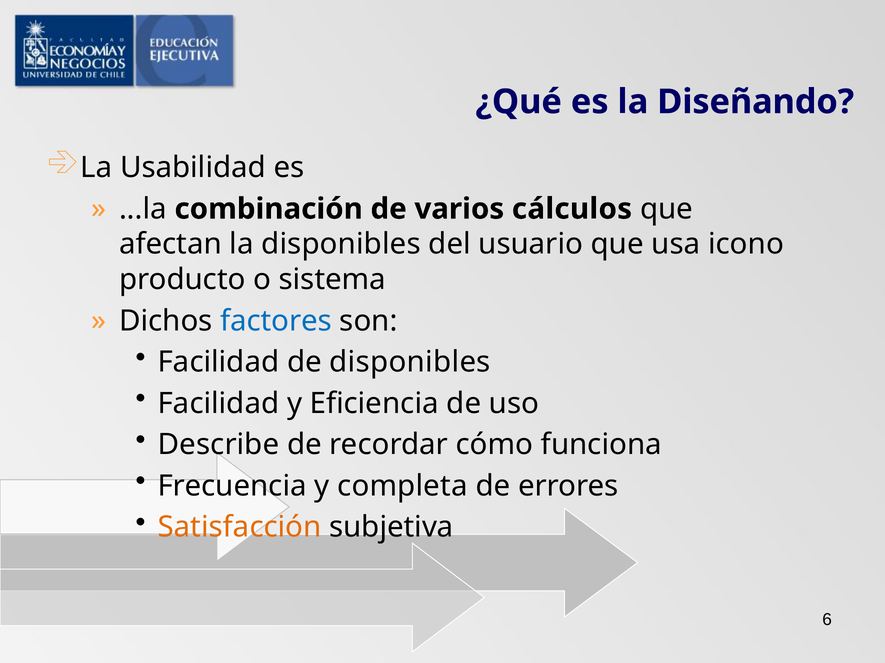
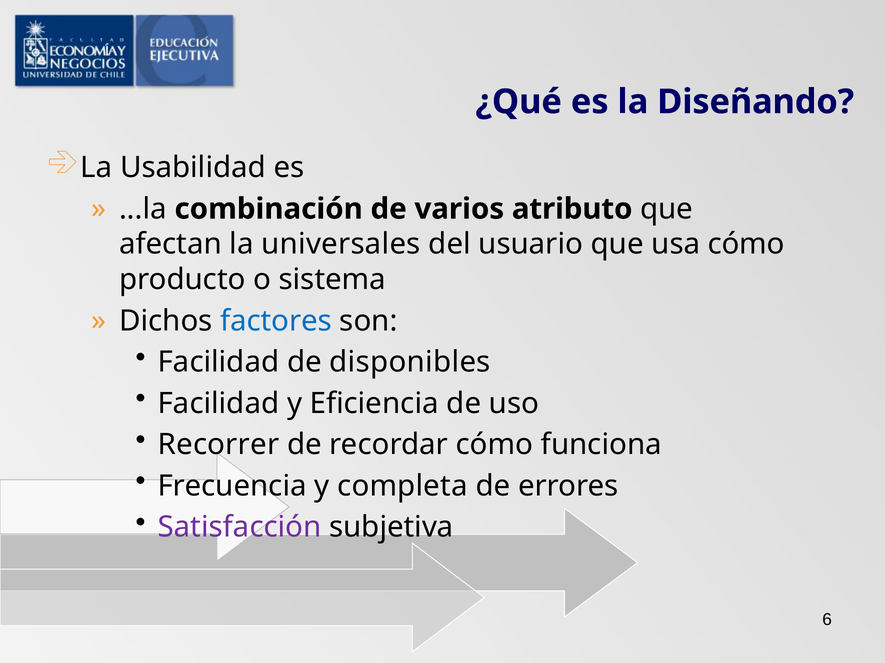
cálculos: cálculos -> atributo (572, 209)
la disponibles: disponibles -> universales (341, 245)
usa icono: icono -> cómo (746, 245)
Describe: Describe -> Recorrer (218, 445)
Satisfacción colour: orange -> purple (240, 528)
